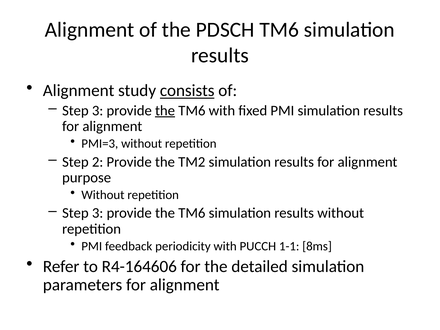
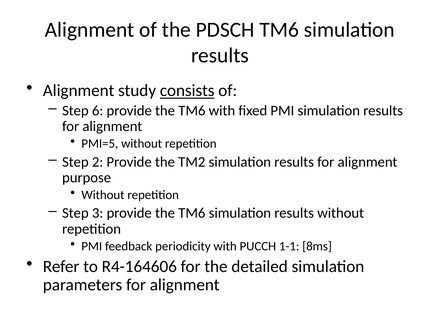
3: 3 -> 6 (98, 111)
the underline: present -> none (165, 111)
PMI=3: PMI=3 -> PMI=5 (100, 144)
